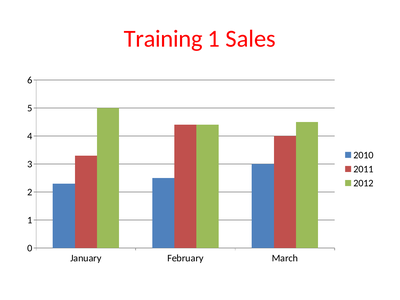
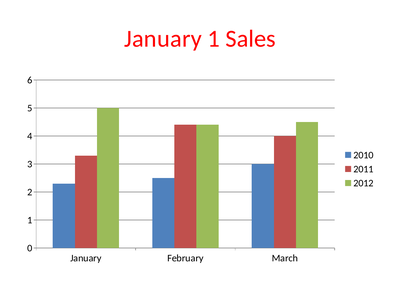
Training: Training -> January (163, 39)
